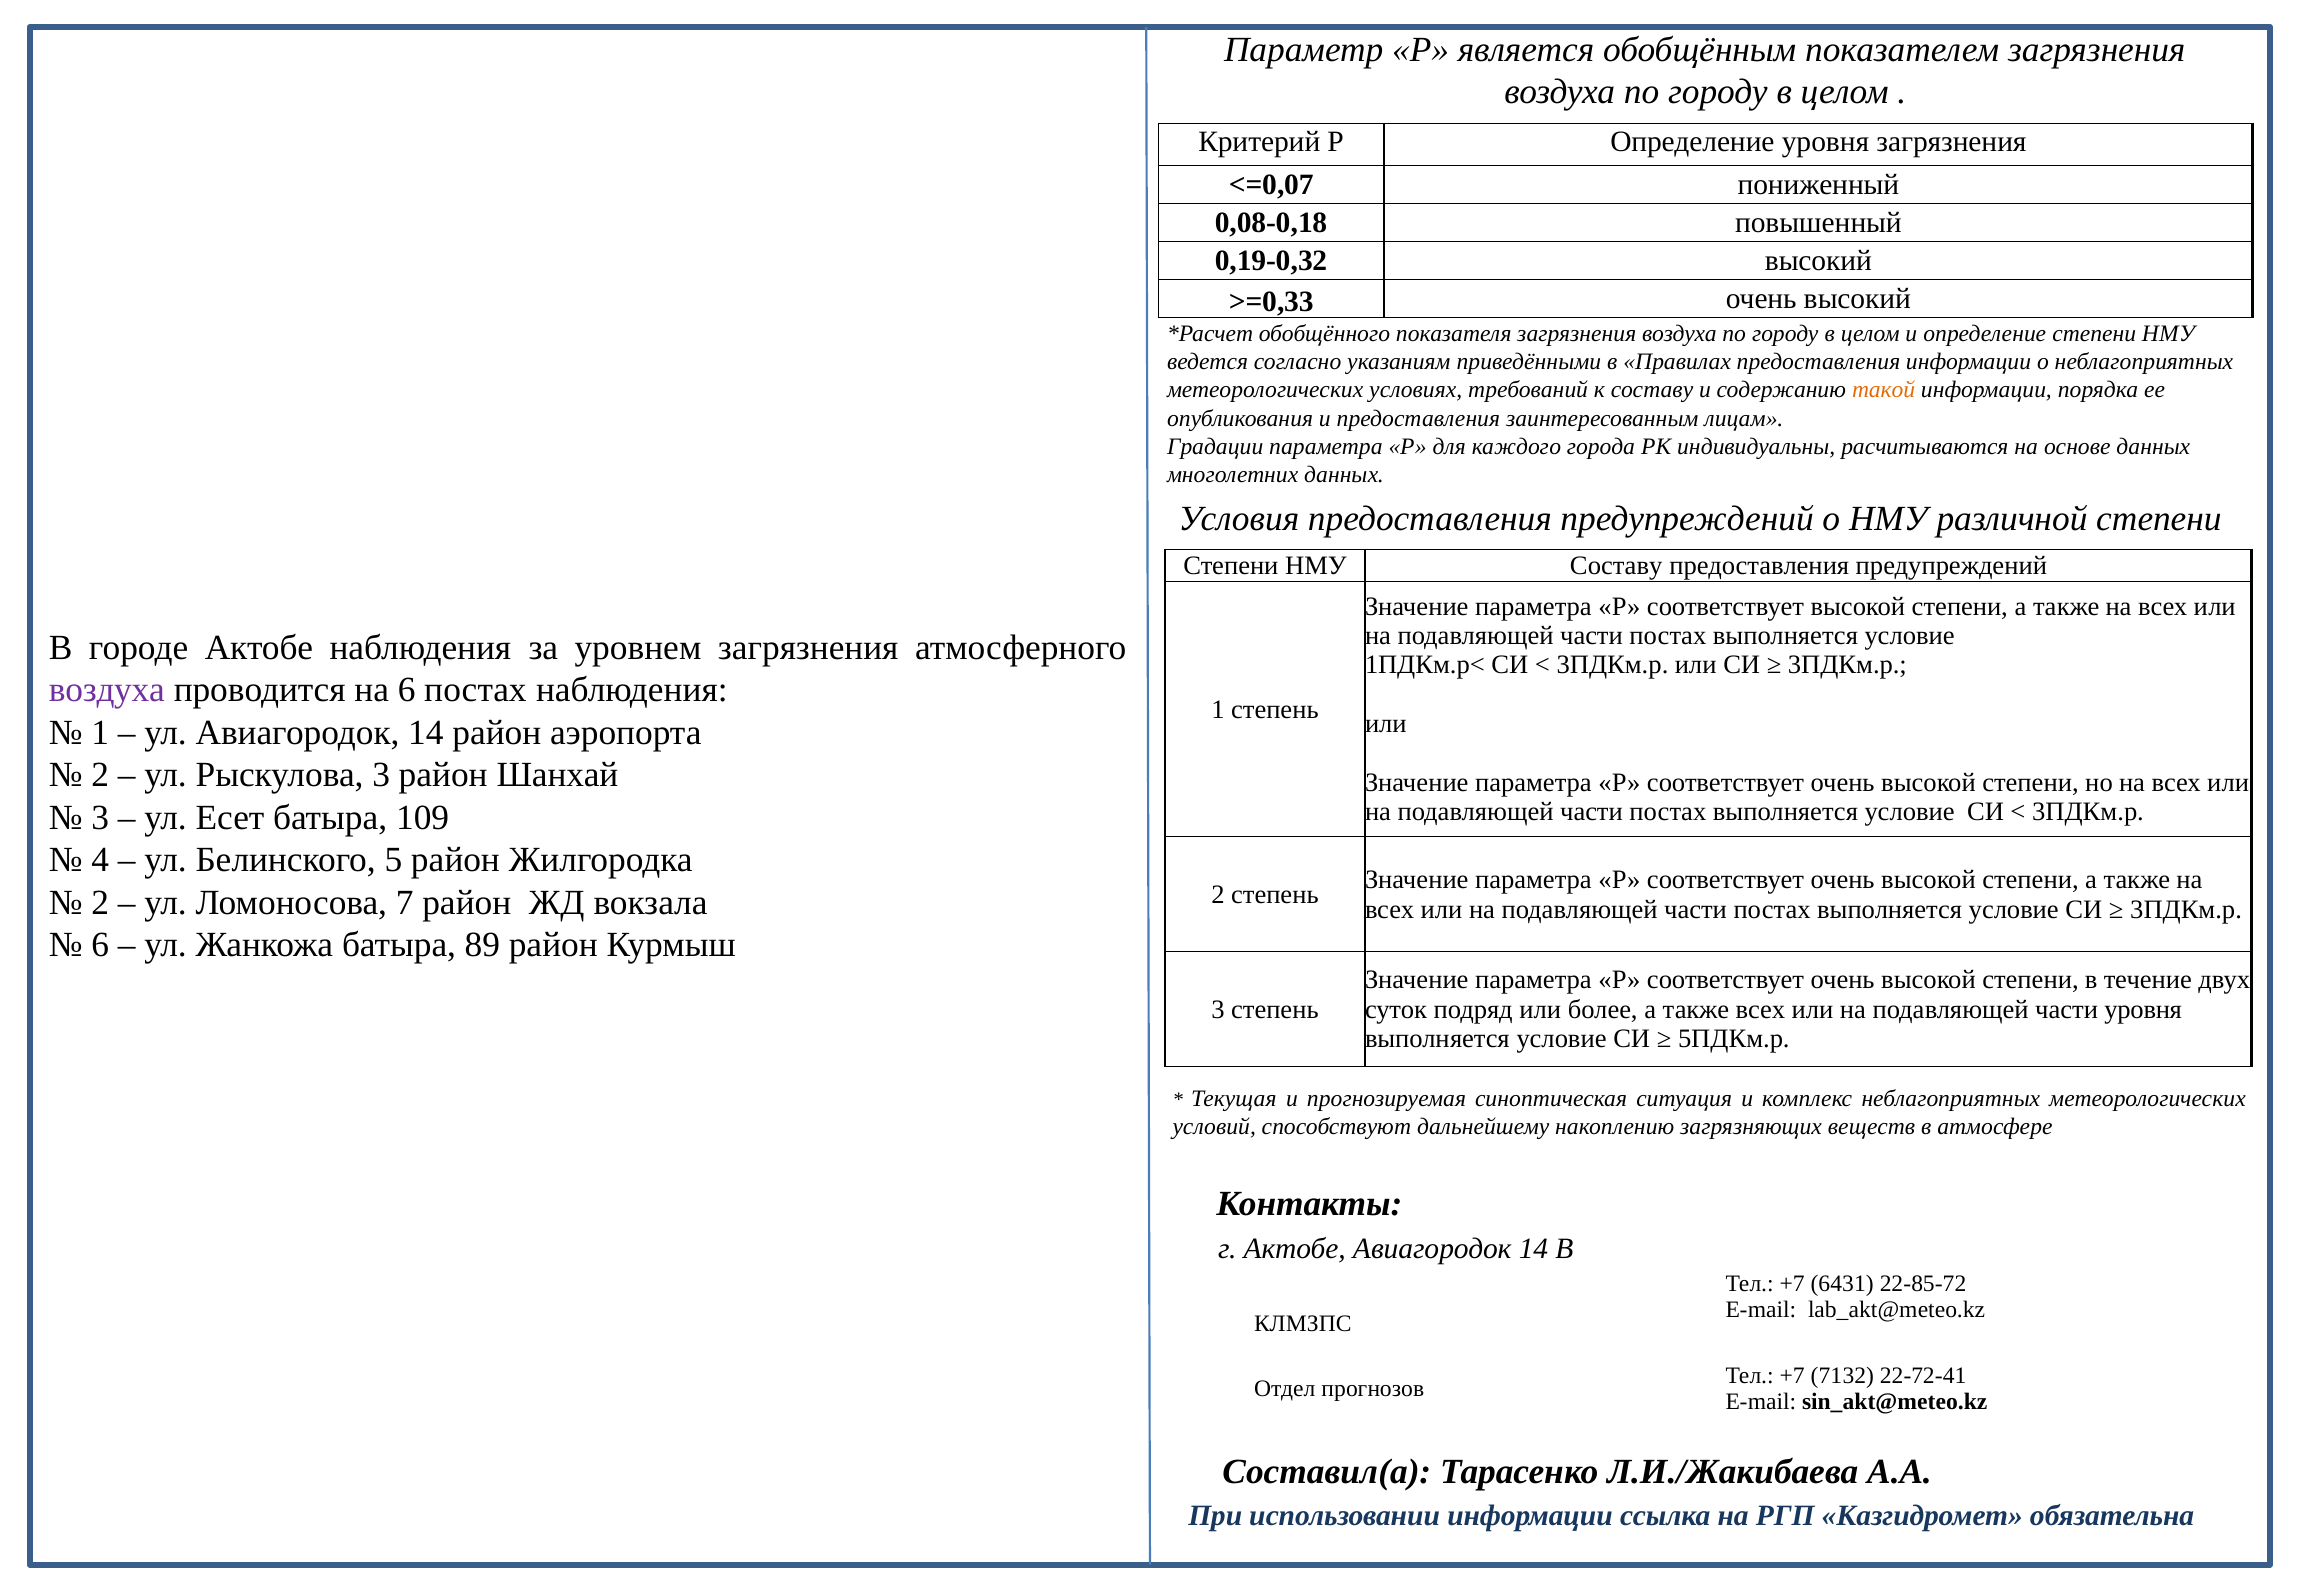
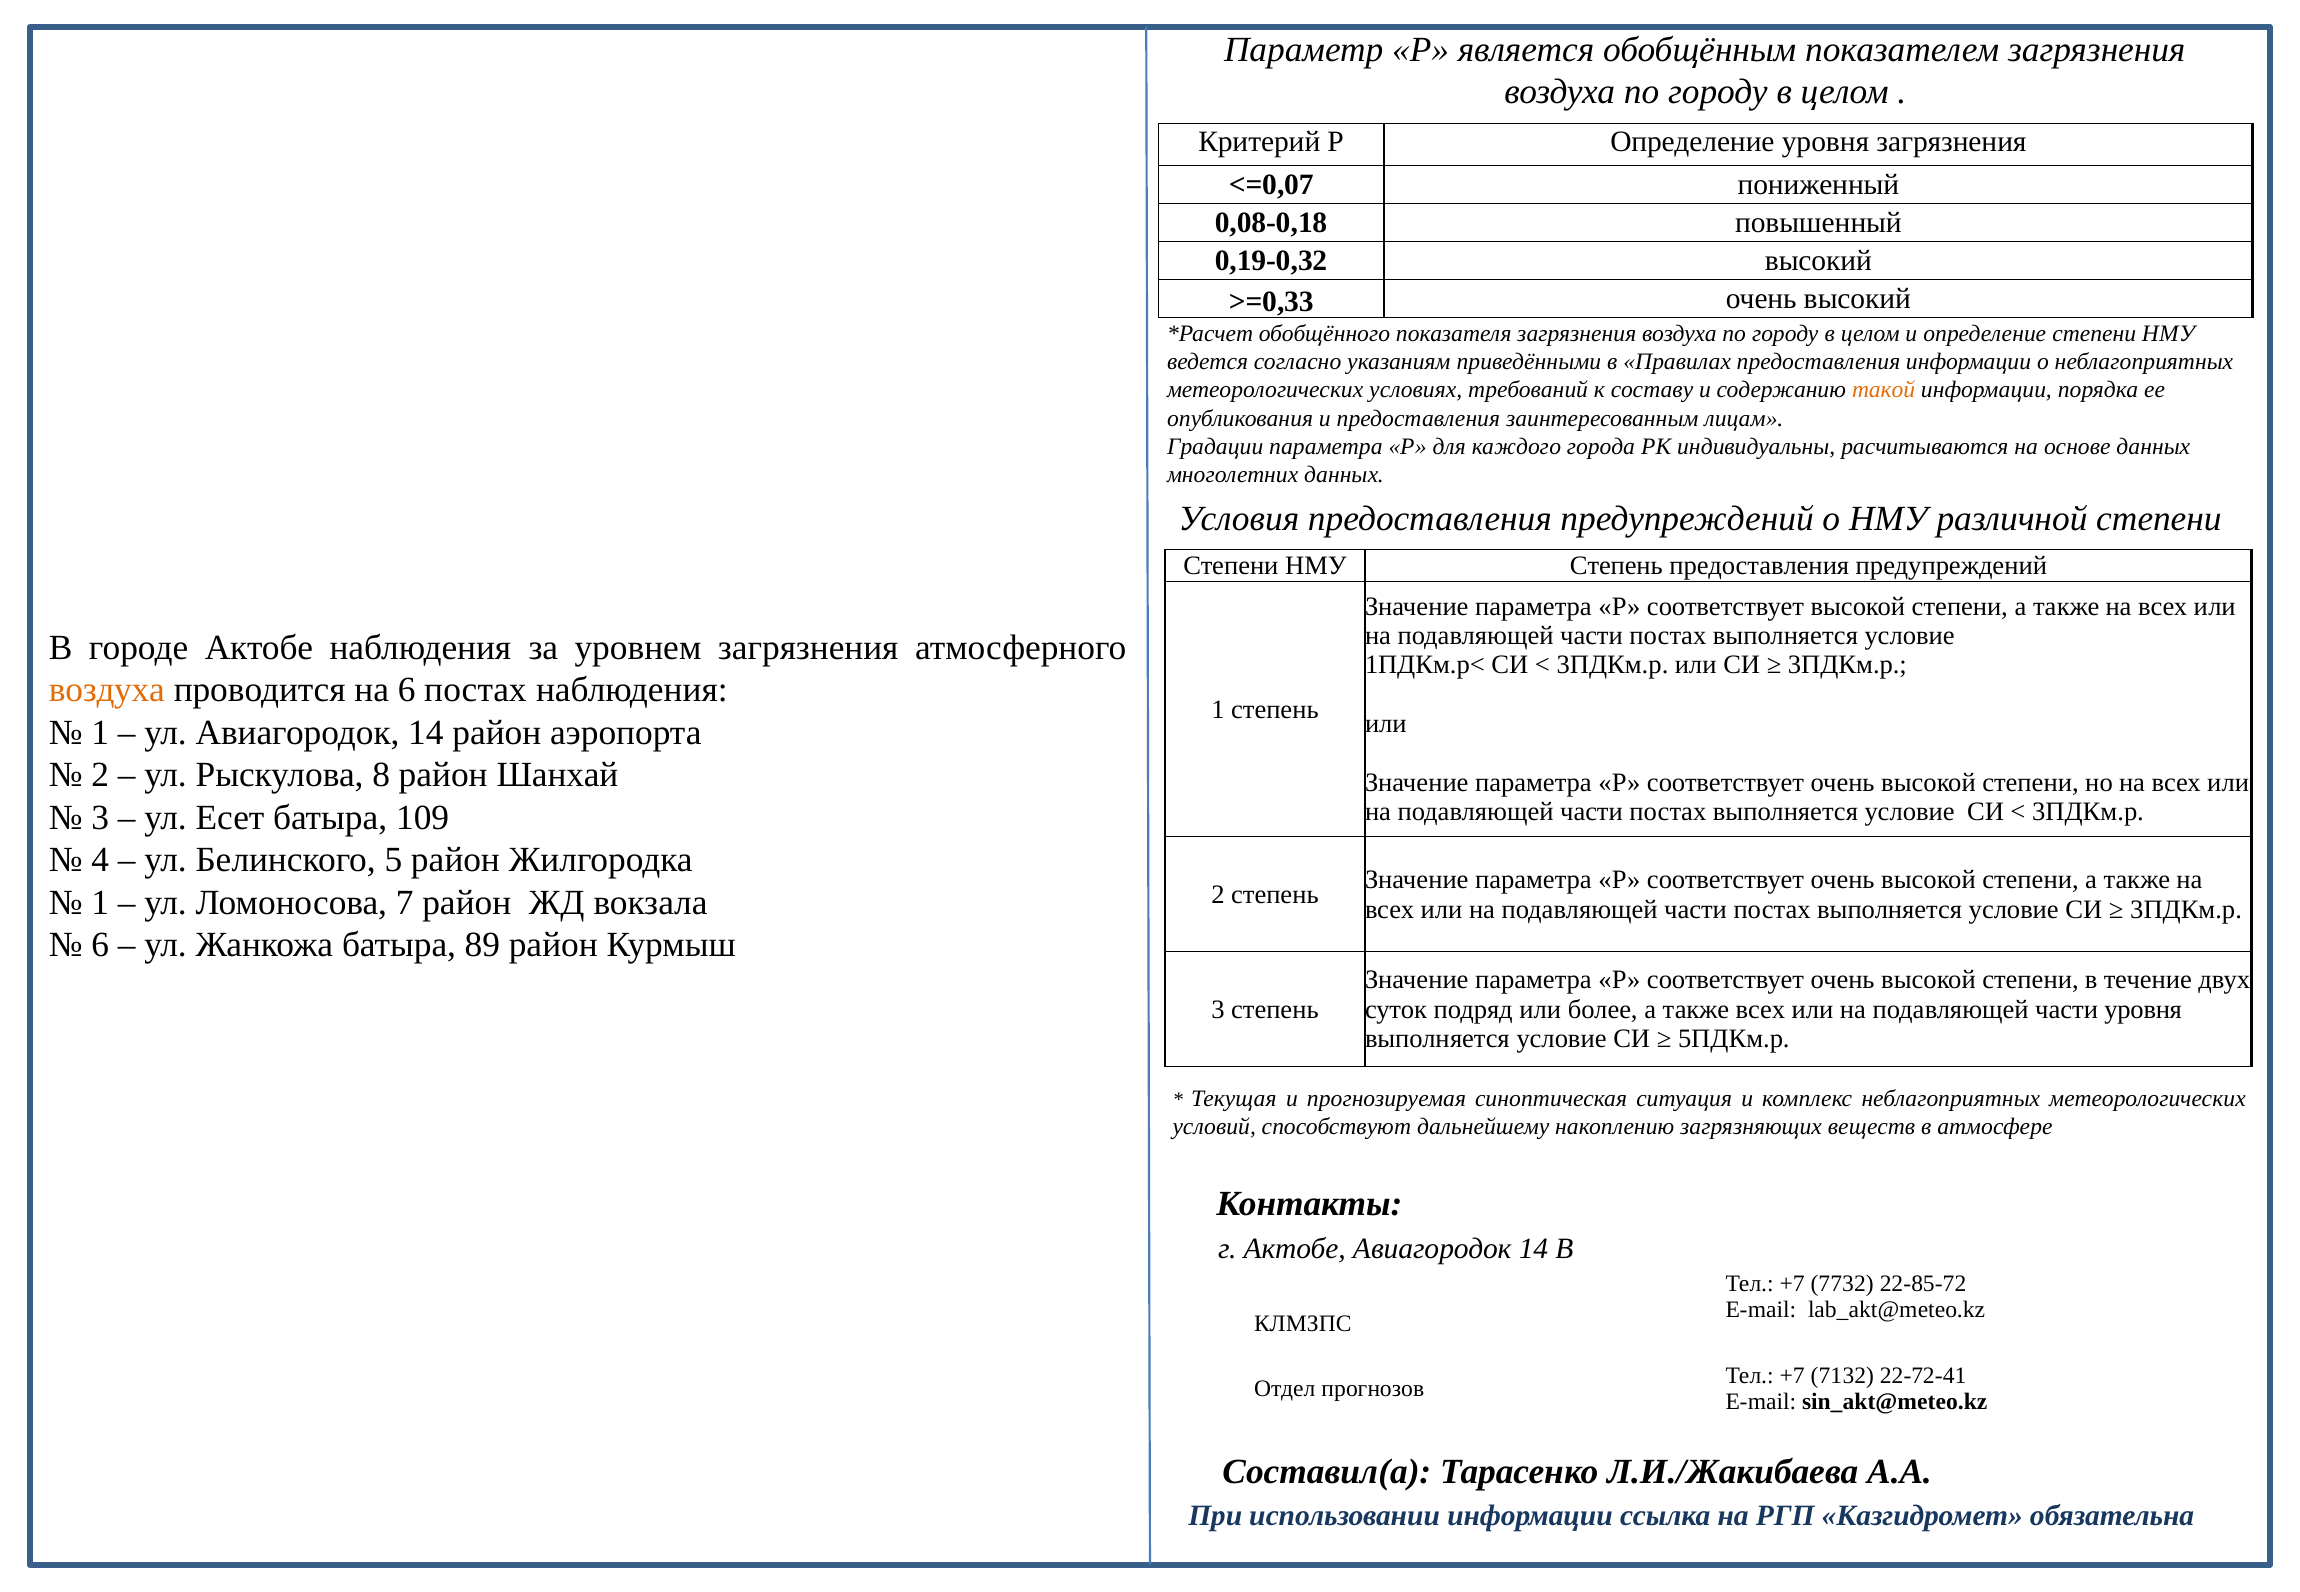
НМУ Составу: Составу -> Степень (1616, 566)
воздуха colour: purple -> orange (107, 690)
Рыскулова 3: 3 -> 8 (381, 775)
2: 2 -> 1 (100, 903)
6431: 6431 -> 7732 (1842, 1284)
